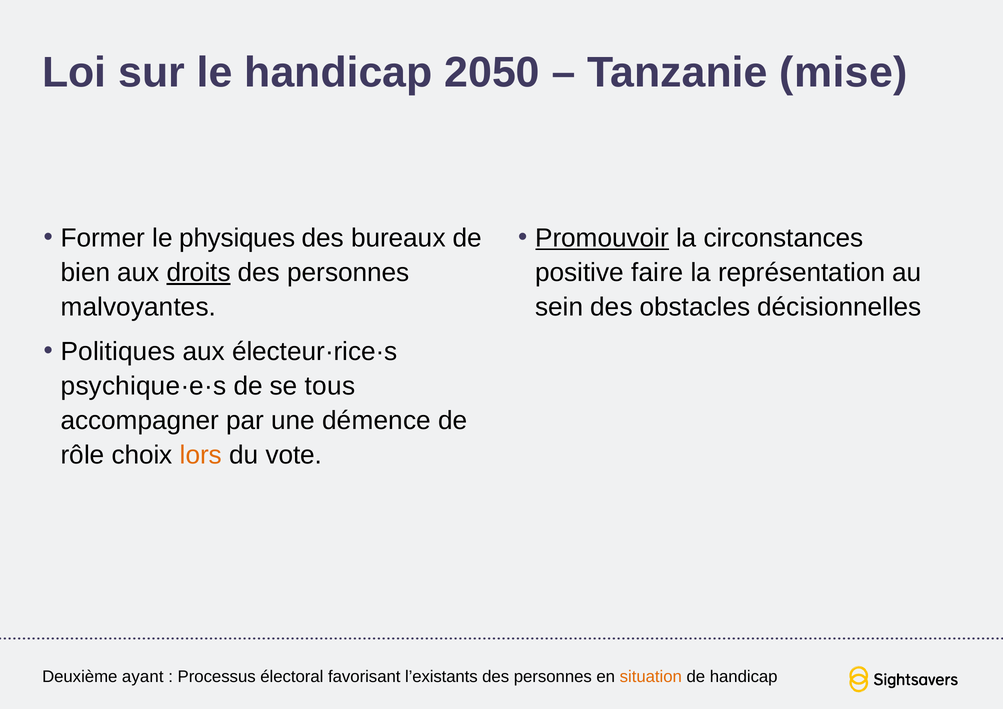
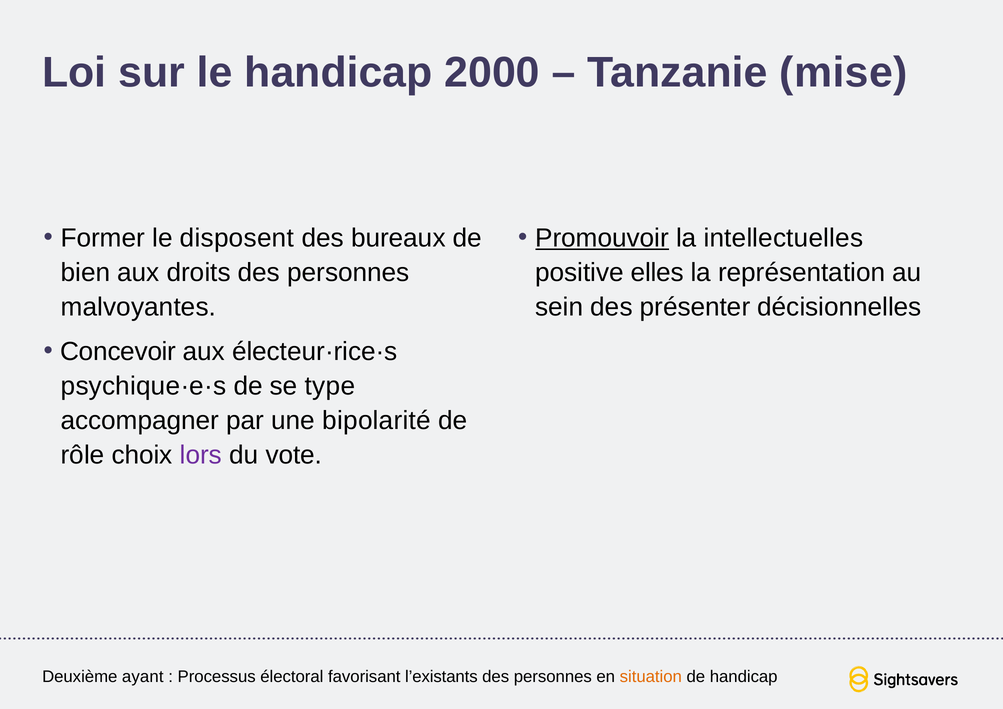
2050: 2050 -> 2000 (492, 73)
physiques: physiques -> disposent (237, 238)
circonstances: circonstances -> intellectuelles (783, 238)
droits underline: present -> none (199, 273)
faire: faire -> elles (657, 273)
obstacles: obstacles -> présenter (695, 307)
Politiques: Politiques -> Concevoir (118, 351)
tous: tous -> type (330, 386)
démence: démence -> bipolarité (377, 421)
lors colour: orange -> purple (201, 455)
